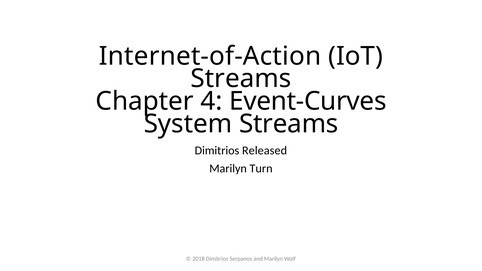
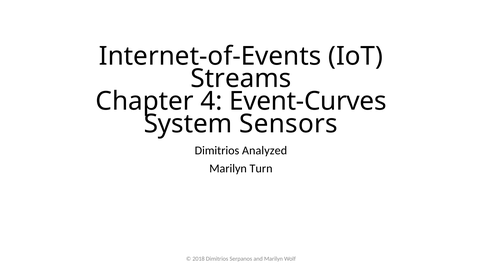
Internet-of-Action: Internet-of-Action -> Internet-of-Events (210, 56)
System Streams: Streams -> Sensors (288, 124)
Released: Released -> Analyzed (265, 151)
